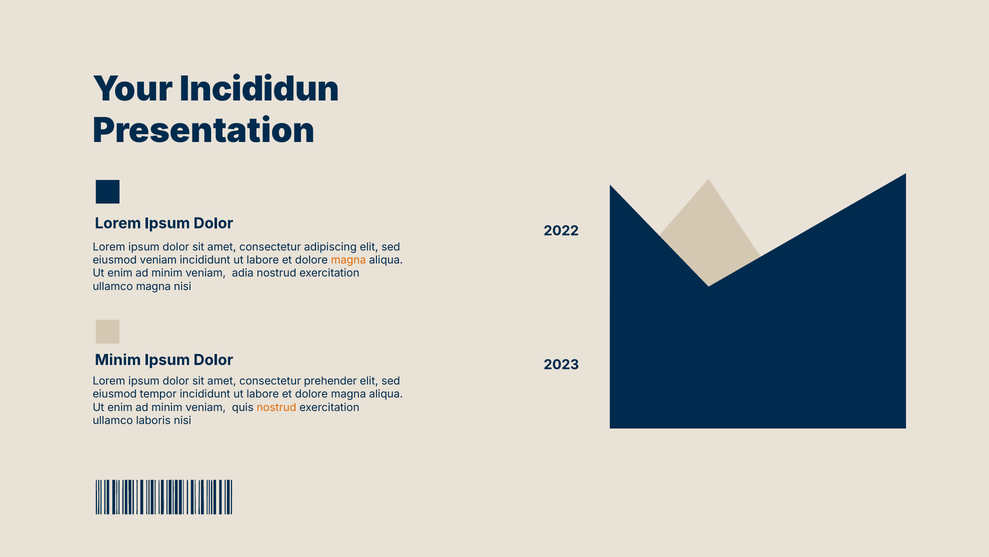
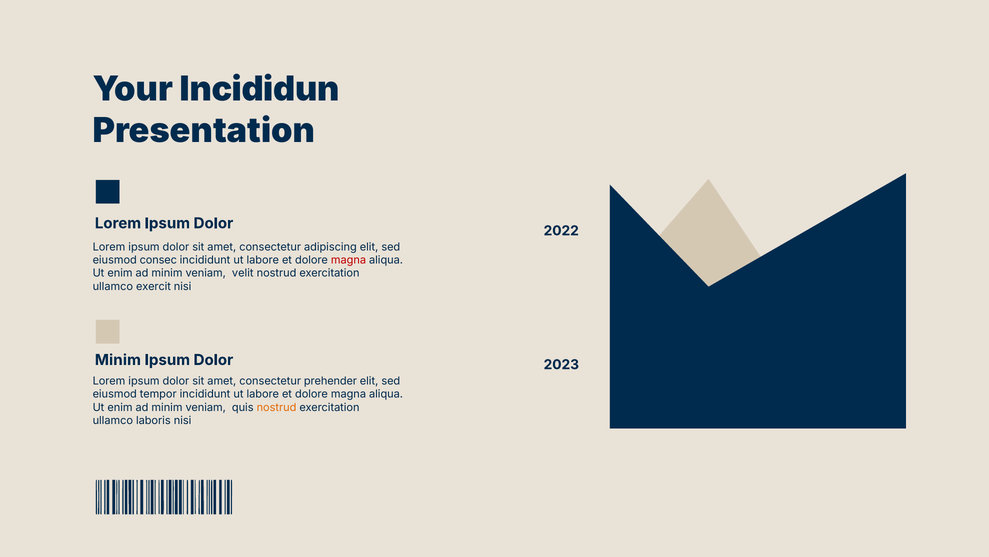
eiusmod veniam: veniam -> consec (158, 260)
magna colour: orange -> red (348, 260)
adia: adia -> velit (243, 273)
ullamco magna: magna -> exercit (153, 286)
